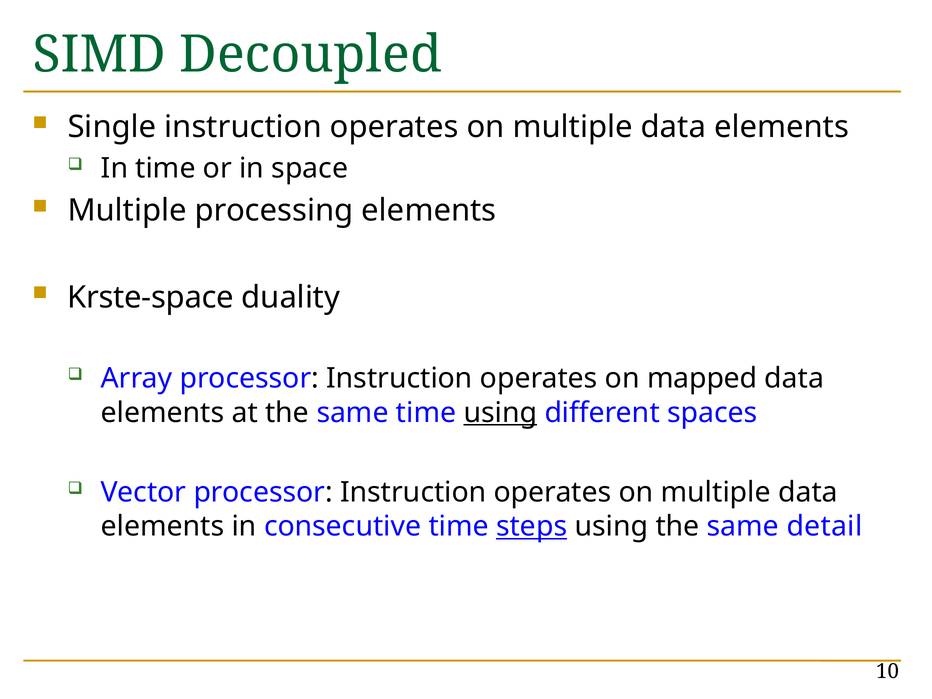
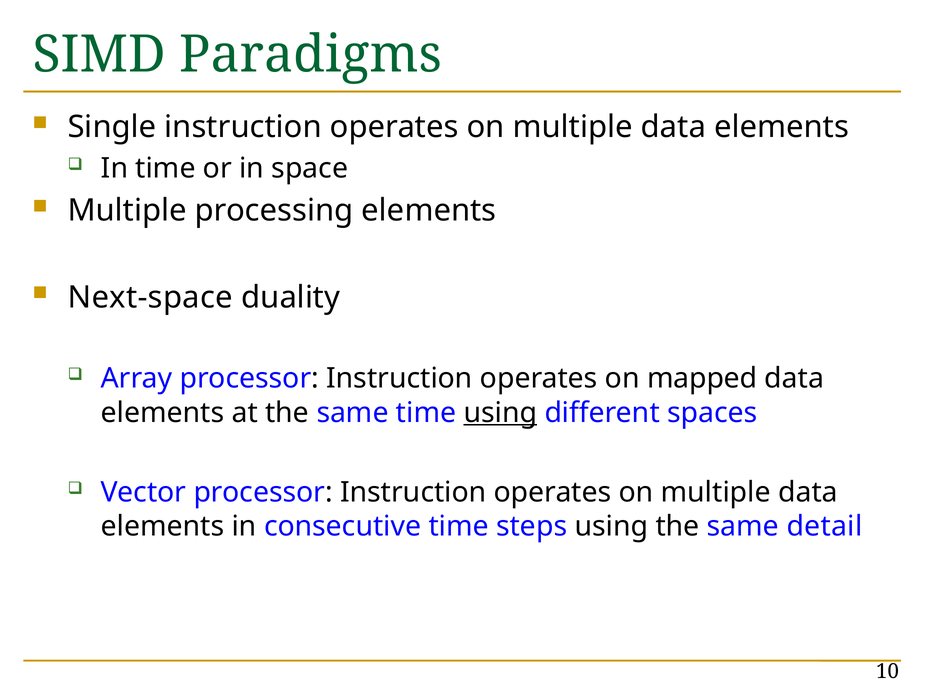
Decoupled: Decoupled -> Paradigms (311, 55)
Krste-space: Krste-space -> Next-space (150, 297)
steps underline: present -> none (532, 526)
